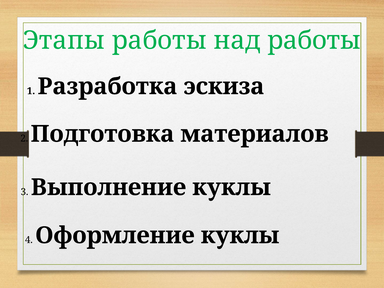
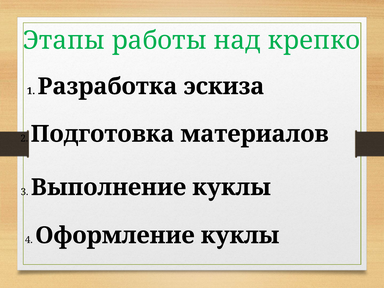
над работы: работы -> крепко (314, 40)
